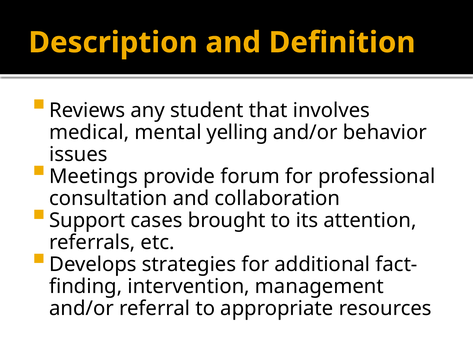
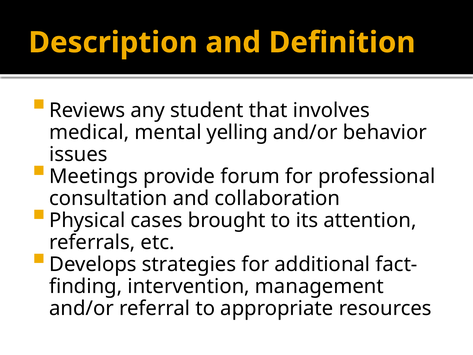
Support: Support -> Physical (87, 220)
